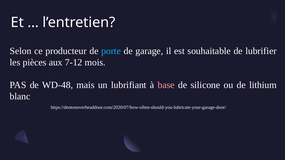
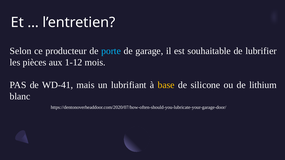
7-12: 7-12 -> 1-12 (74, 62)
WD-48: WD-48 -> WD-41 (58, 85)
base colour: pink -> yellow (166, 85)
